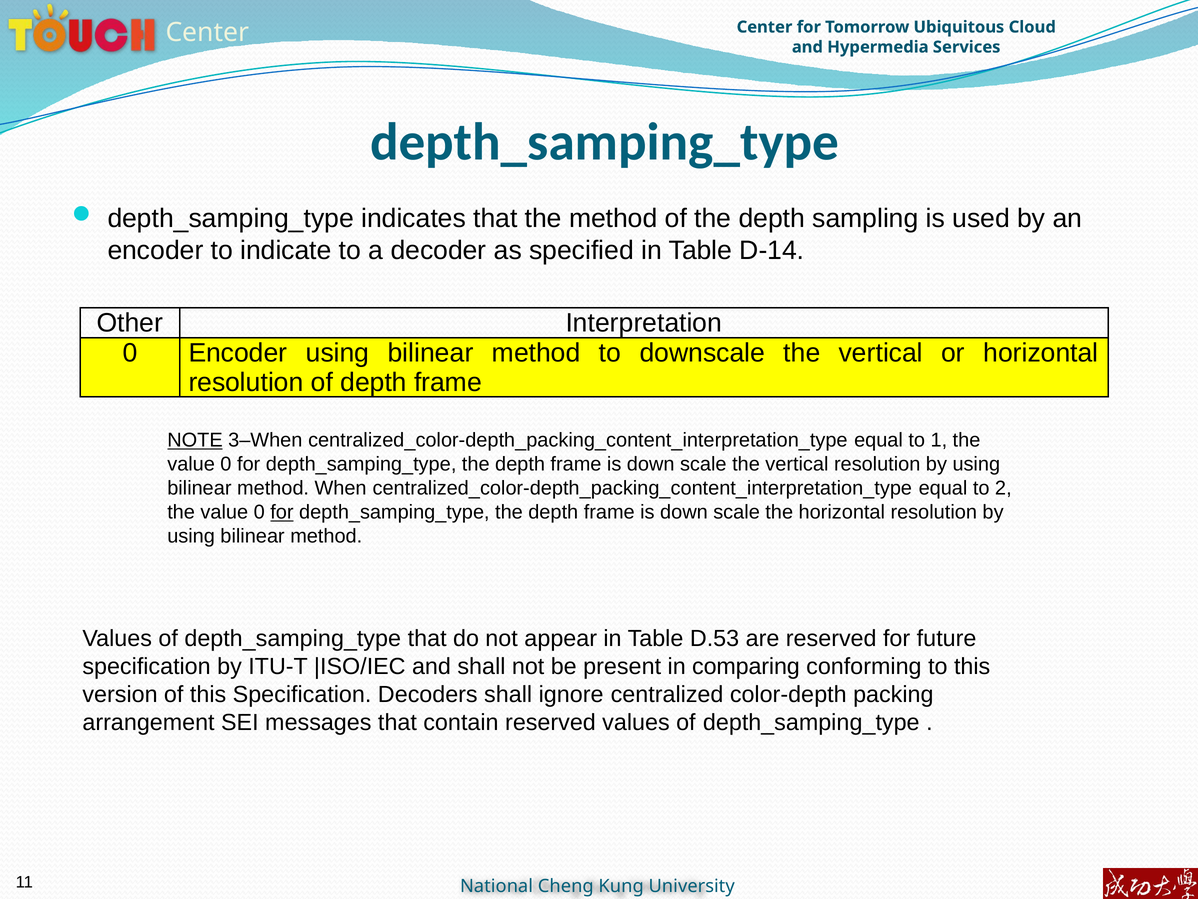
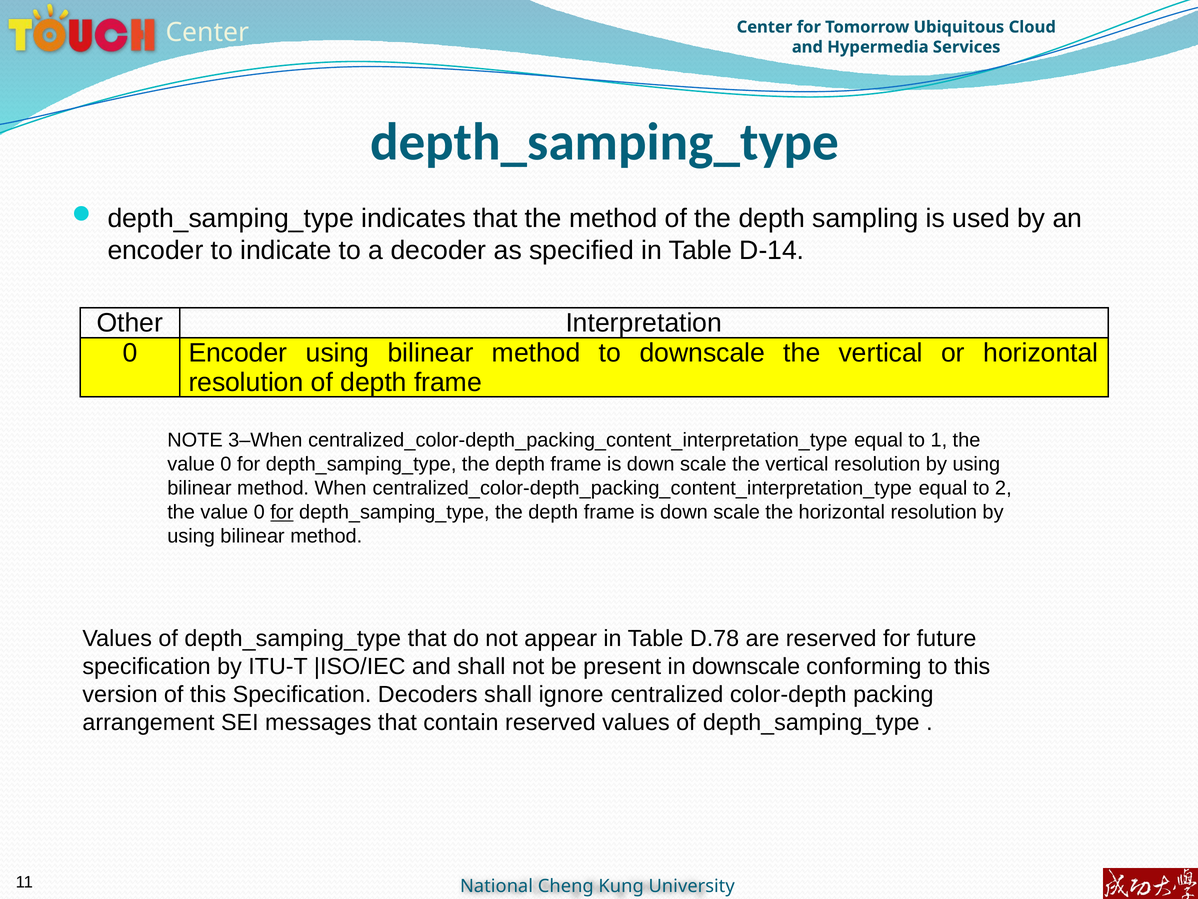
NOTE underline: present -> none (195, 440)
D.53: D.53 -> D.78 (715, 638)
in comparing: comparing -> downscale (746, 666)
